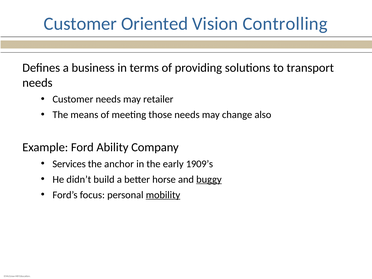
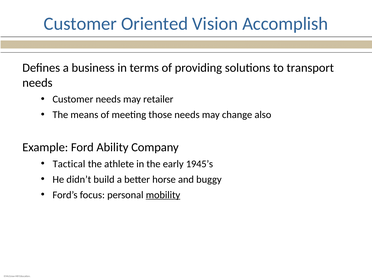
Controlling: Controlling -> Accomplish (285, 24)
Services: Services -> Tactical (69, 164)
anchor: anchor -> athlete (119, 164)
1909’s: 1909’s -> 1945’s (199, 164)
buggy underline: present -> none (209, 179)
